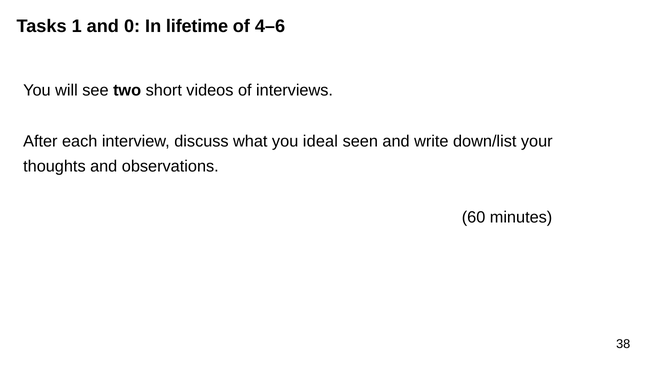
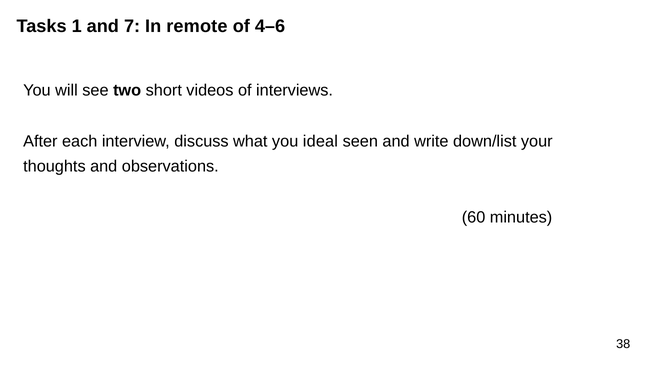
0: 0 -> 7 (132, 26)
lifetime: lifetime -> remote (197, 26)
